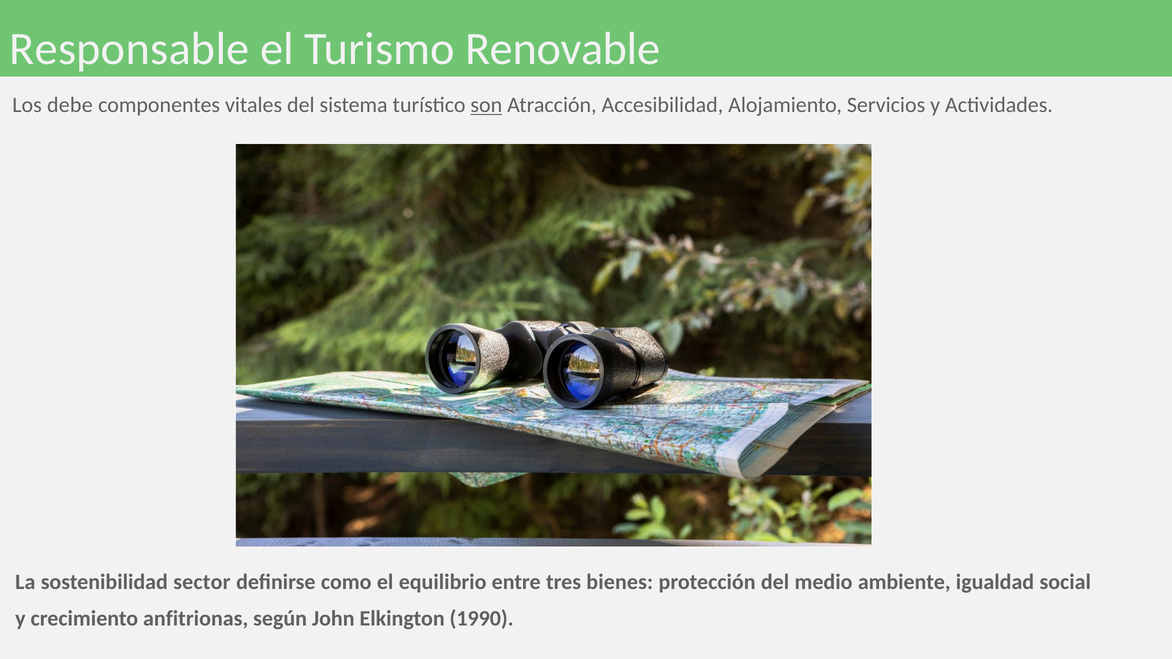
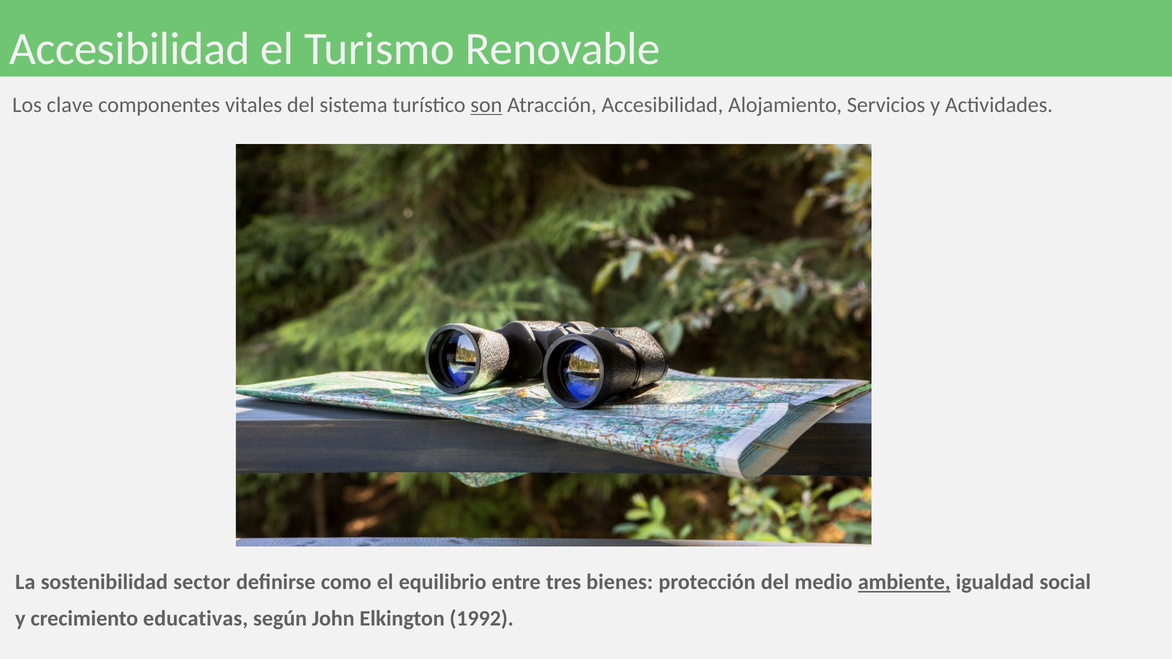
Responsable: Responsable -> Accesibilidad (130, 49)
debe: debe -> clave (70, 105)
ambiente underline: none -> present (904, 582)
anfitrionas: anfitrionas -> educativas (196, 619)
1990: 1990 -> 1992 (482, 619)
